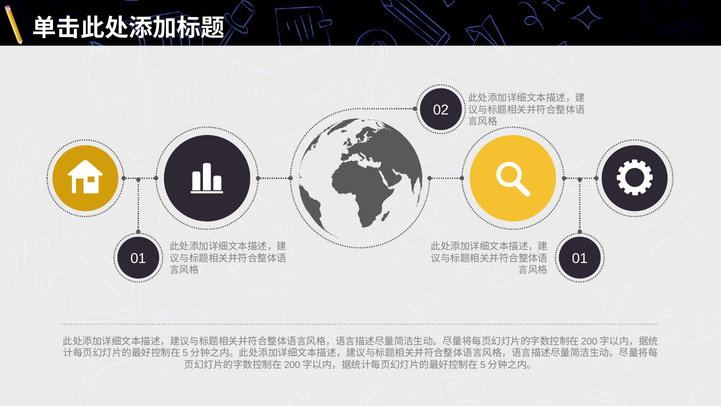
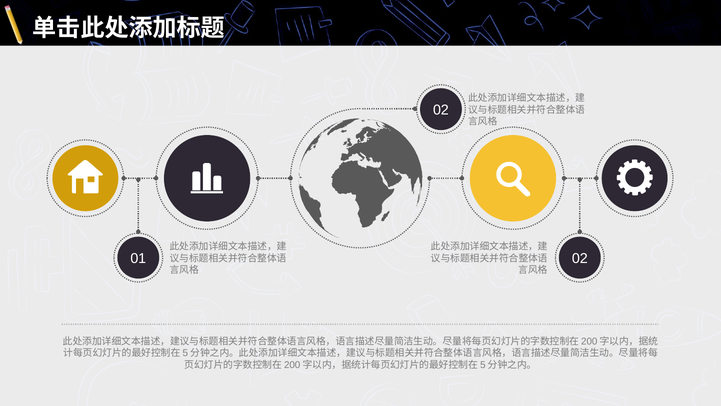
01 01: 01 -> 02 (580, 258)
